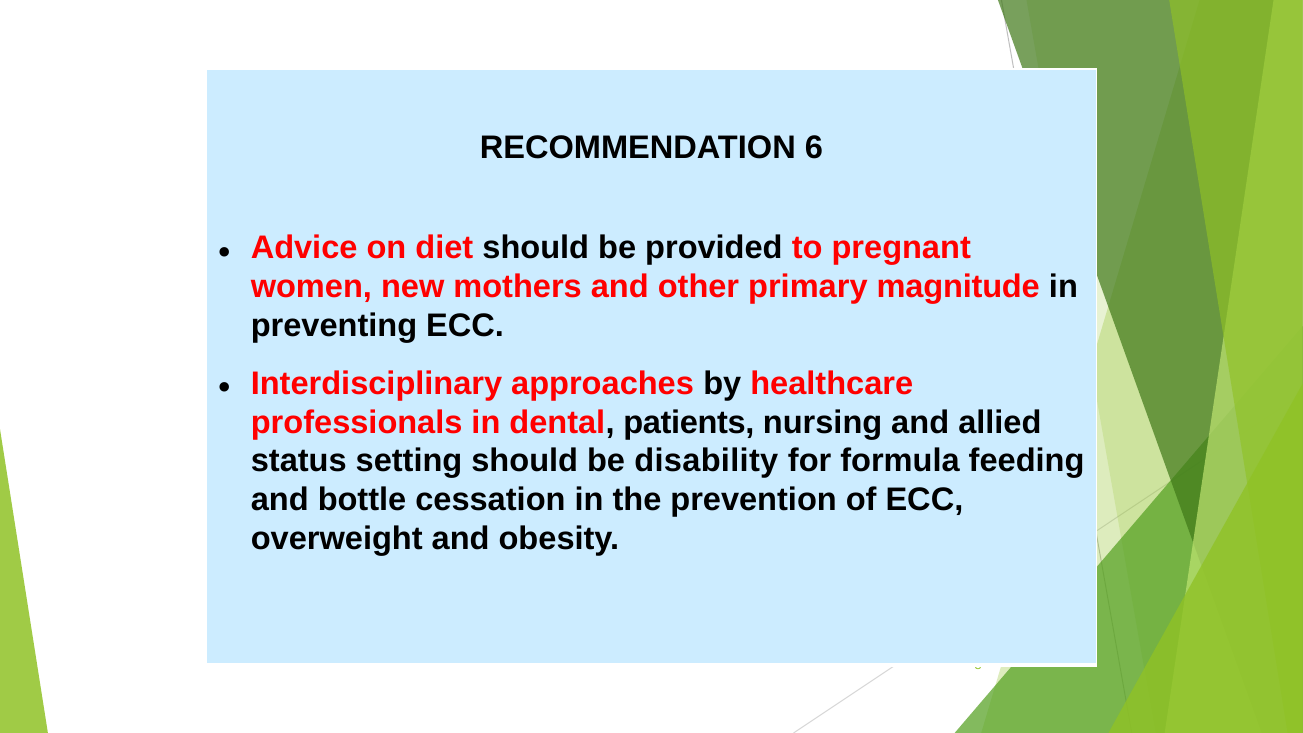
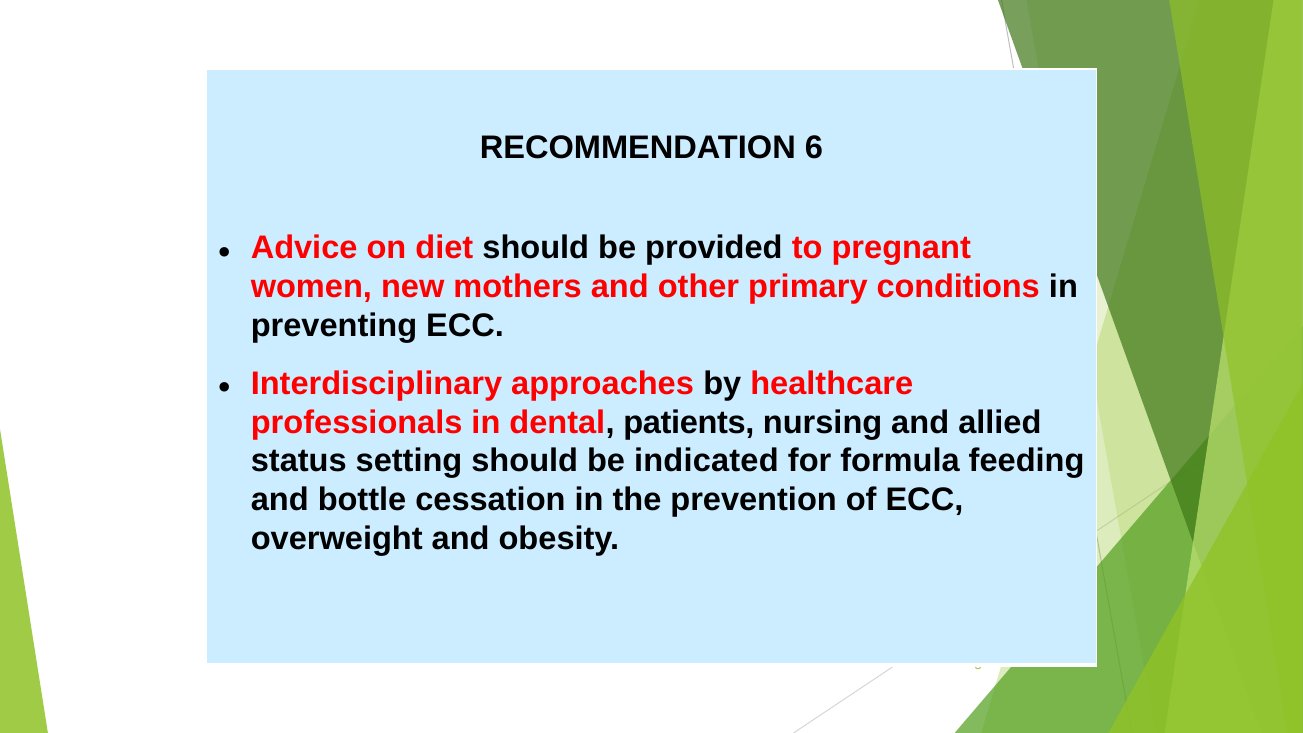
magnitude: magnitude -> conditions (958, 287)
disability: disability -> indicated (706, 461)
